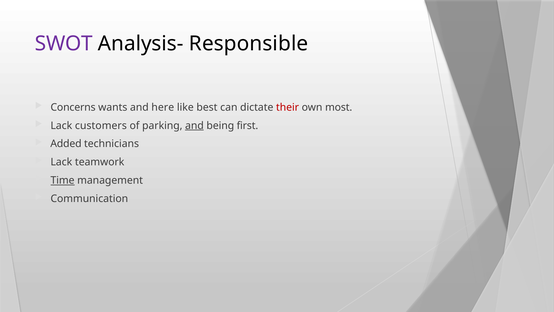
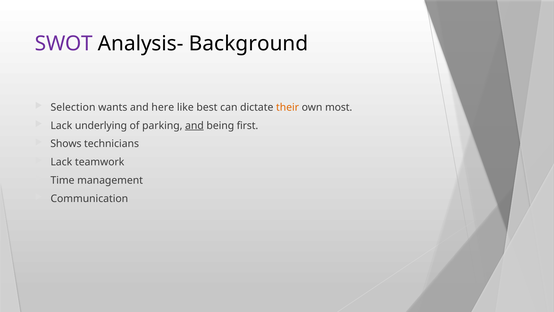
Responsible: Responsible -> Background (249, 44)
Concerns: Concerns -> Selection (73, 107)
their colour: red -> orange (288, 107)
customers: customers -> underlying (101, 125)
Added: Added -> Shows (66, 144)
Time underline: present -> none (63, 180)
